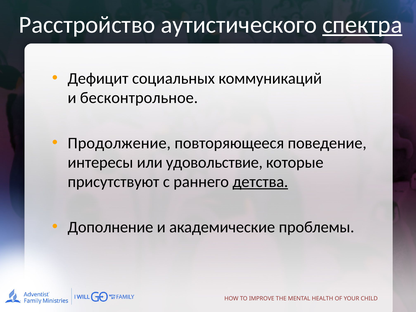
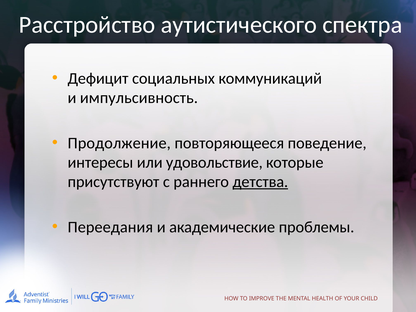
спектра underline: present -> none (362, 25)
бесконтрольное: бесконтрольное -> импульсивность (139, 98)
Дополнение: Дополнение -> Переедания (110, 227)
